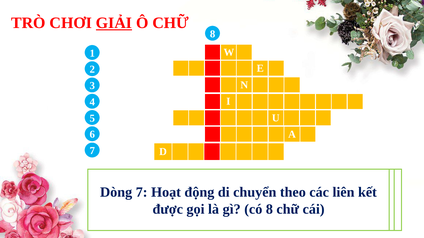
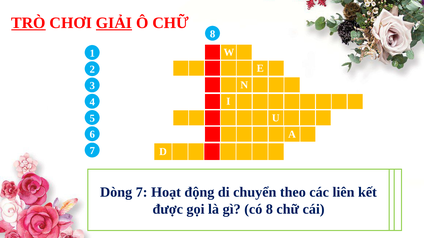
TRÒ underline: none -> present (28, 23)
